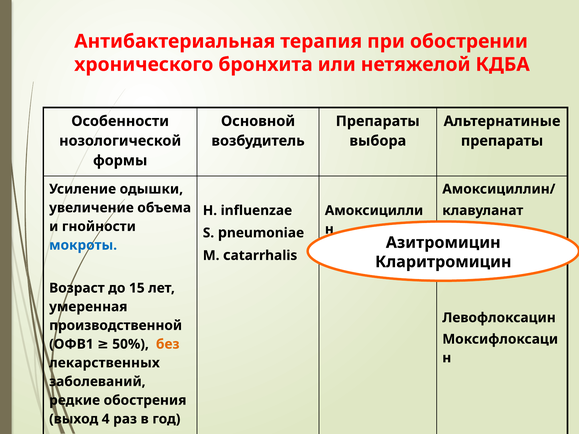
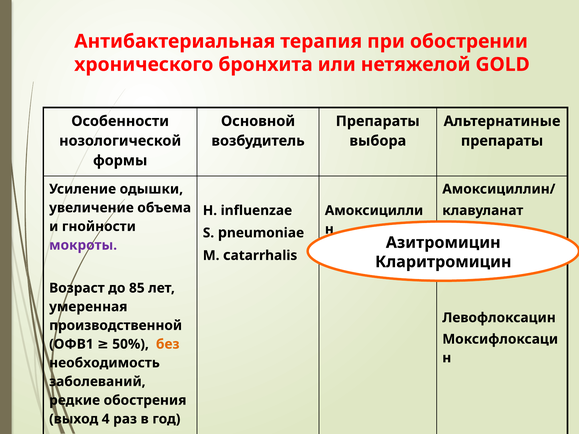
КДБА: КДБА -> GOLD (503, 65)
мокроты colour: blue -> purple (83, 245)
15: 15 -> 85 (137, 288)
лекарственных: лекарственных -> необходимость (104, 363)
